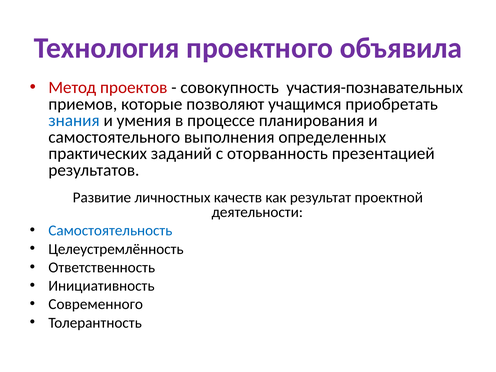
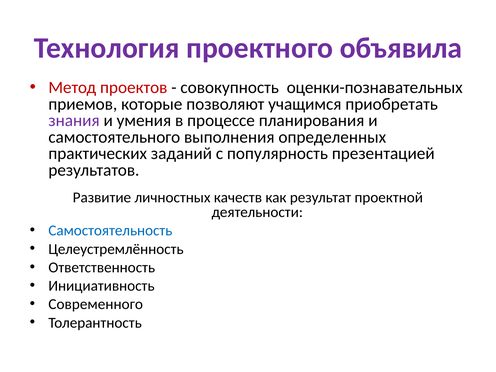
участия-познавательных: участия-познавательных -> оценки-познавательных (375, 88)
знания colour: blue -> purple (74, 121)
оторванность: оторванность -> популярность (277, 154)
